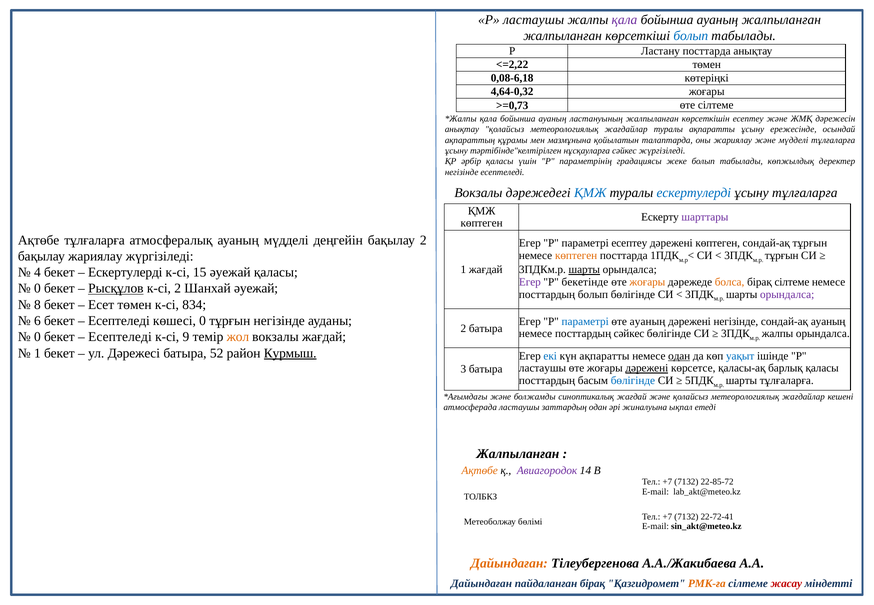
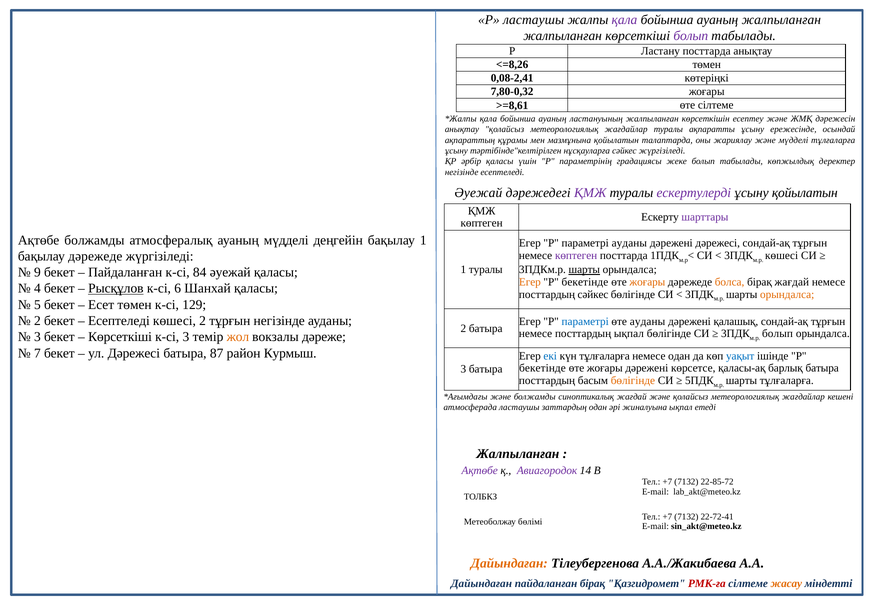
болып colour: blue -> purple (691, 36)
<=2,22: <=2,22 -> <=8,26 (512, 65)
0,08-6,18: 0,08-6,18 -> 0,08-2,41 (512, 78)
4,64-0,32: 4,64-0,32 -> 7,80-0,32 (512, 92)
>=0,73: >=0,73 -> >=8,61 (512, 106)
Вокзалы: Вокзалы -> Әуежай (478, 193)
ҚМЖ colour: blue -> purple (590, 193)
ескертулерді colour: blue -> purple (694, 193)
ұсыну тұлғаларға: тұлғаларға -> қойылатын (805, 193)
Ақтөбе тұлғаларға: тұлғаларға -> болжамды (94, 240)
бақылау 2: 2 -> 1 (423, 240)
параметрі есептеу: есептеу -> ауданы (629, 243)
дәрежені көптеген: көптеген -> дәрежесі (718, 243)
бақылау жариялау: жариялау -> дәрежеде (95, 256)
көптеген colour: orange -> purple (576, 256)
тұрғын: тұрғын -> көшесі (782, 256)
1 жағдай: жағдай -> туралы (486, 270)
4: 4 -> 9 (37, 272)
Ескертулерді: Ескертулерді -> Пайдаланған (125, 272)
15: 15 -> 84 (200, 272)
Егер colour: purple -> orange (530, 282)
бірақ сілтеме: сілтеме -> жағдай (792, 282)
0: 0 -> 4 (37, 289)
к-сі 2: 2 -> 6 (178, 289)
Шанхай әуежай: әуежай -> қаласы (256, 289)
посттардың болып: болып -> сәйкес (593, 294)
орындалса colour: purple -> orange (787, 294)
8: 8 -> 5 (37, 305)
834: 834 -> 129 (194, 305)
6: 6 -> 2 (37, 321)
көшесі 0: 0 -> 2 (203, 321)
өте ауаның: ауаның -> ауданы (648, 321)
дәрежені негізінде: негізінде -> қалашық (736, 321)
ауаның: ауаның -> тұрғын (828, 321)
посттардың сәйкес: сәйкес -> ықпал (629, 334)
жалпы: жалпы -> болып (777, 334)
0: 0 -> 3 (37, 337)
Есептеледі: Есептеледі -> Көрсеткіші (120, 337)
к-сі 9: 9 -> 3 (186, 337)
вокзалы жағдай: жағдай -> дәреже (324, 337)
1: 1 -> 7 (37, 353)
52: 52 -> 87 (217, 353)
Курмыш underline: present -> none (290, 353)
күн ақпаратты: ақпаратты -> тұлғаларға (605, 356)
одан underline: present -> none (679, 356)
ластаушы: ластаушы -> бекетінде (542, 368)
дәрежені underline: present -> none (647, 368)
барлық қаласы: қаласы -> батыра (822, 368)
бөлігінде colour: blue -> orange (633, 381)
Ақтөбе colour: orange -> purple (480, 471)
РМК-ға colour: orange -> red (707, 584)
жасау colour: red -> orange (786, 584)
